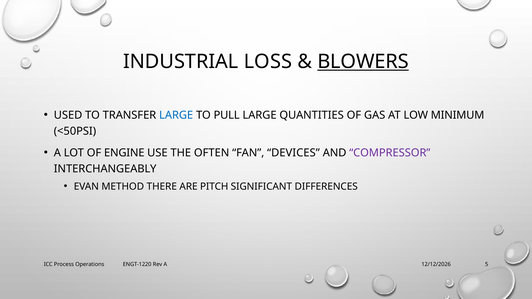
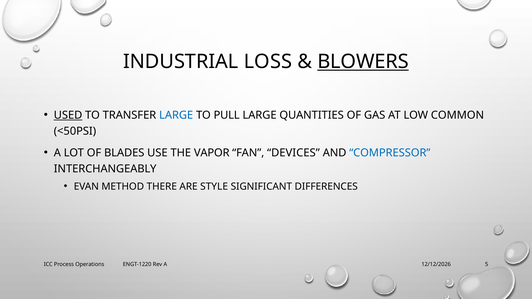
USED underline: none -> present (68, 115)
MINIMUM: MINIMUM -> COMMON (457, 115)
ENGINE: ENGINE -> BLADES (124, 153)
OFTEN: OFTEN -> VAPOR (212, 153)
COMPRESSOR colour: purple -> blue (390, 153)
PITCH: PITCH -> STYLE (214, 187)
